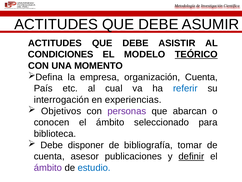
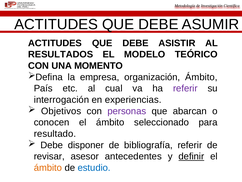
CONDICIONES: CONDICIONES -> RESULTADOS (61, 54)
TEÓRICO underline: present -> none (196, 54)
organización Cuenta: Cuenta -> Ámbito (201, 77)
referir colour: blue -> purple (185, 88)
biblioteca: biblioteca -> resultado (55, 133)
bibliografía tomar: tomar -> referir (190, 145)
cuenta: cuenta -> revisar (49, 156)
publicaciones: publicaciones -> antecedentes (133, 156)
ámbito colour: purple -> orange (48, 167)
